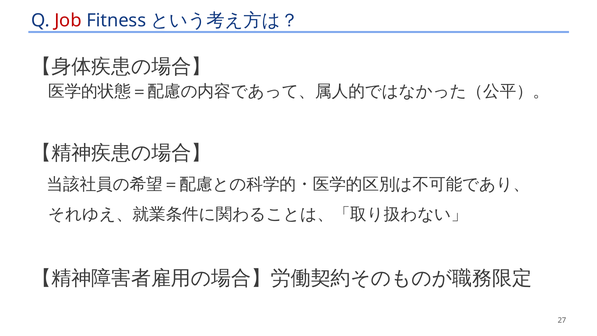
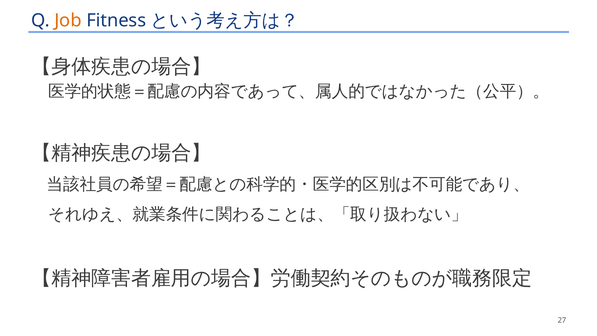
Job colour: red -> orange (68, 20)
